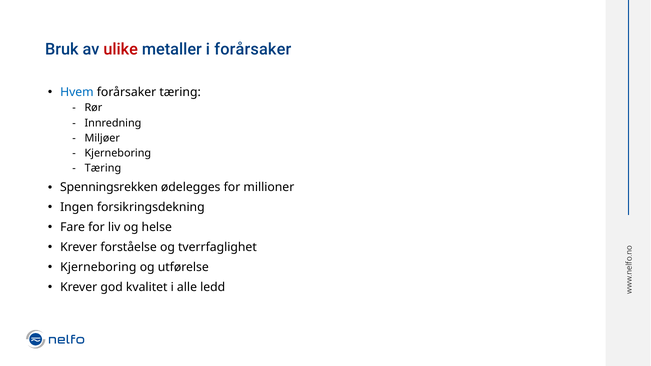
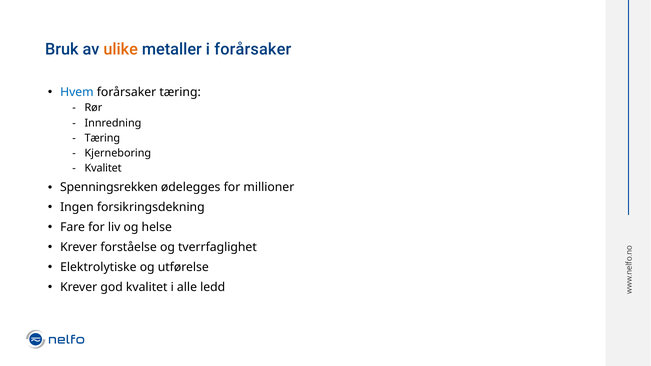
ulike colour: red -> orange (121, 49)
Miljøer: Miljøer -> Tæring (102, 138)
Tæring: Tæring -> Kvalitet (103, 168)
Kjerneboring: Kjerneboring -> Elektrolytiske (98, 267)
